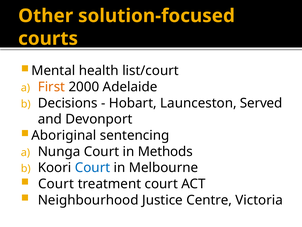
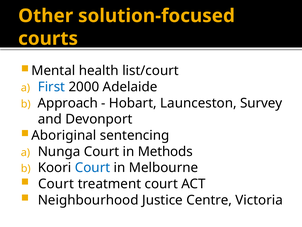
First colour: orange -> blue (51, 87)
Decisions: Decisions -> Approach (68, 103)
Served: Served -> Survey (261, 103)
